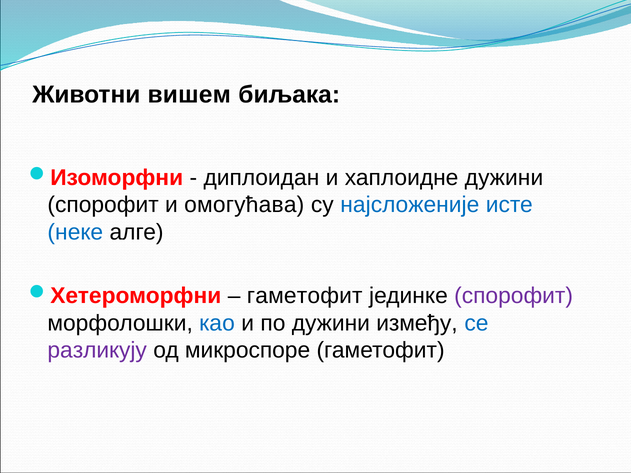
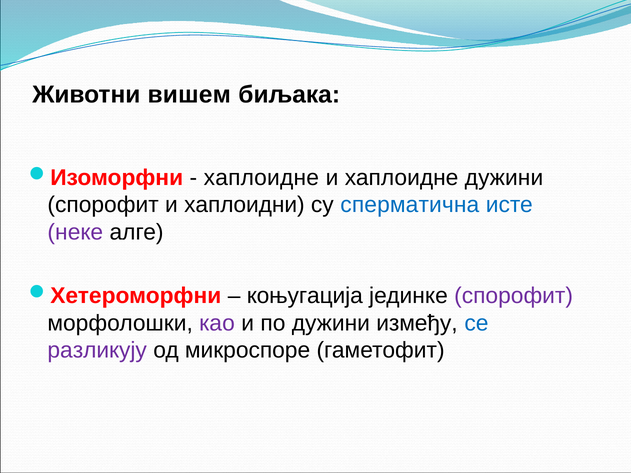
диплоидан: диплоидан -> хаплоидне (261, 178)
омогућава: омогућава -> хаплоидни (244, 205)
најсложеније: најсложеније -> сперматична (410, 205)
неке colour: blue -> purple (75, 232)
гаметофит: гаметофит -> коњугација (305, 296)
као colour: blue -> purple (217, 323)
